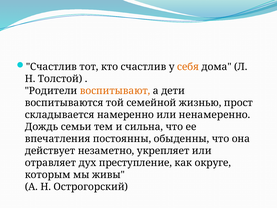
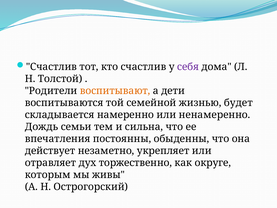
себя colour: orange -> purple (188, 67)
прост: прост -> будет (238, 103)
преступление: преступление -> торжественно (135, 163)
